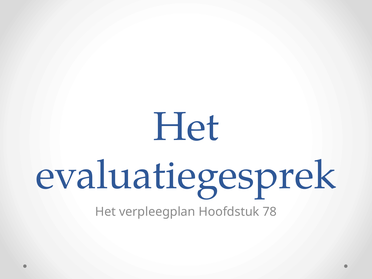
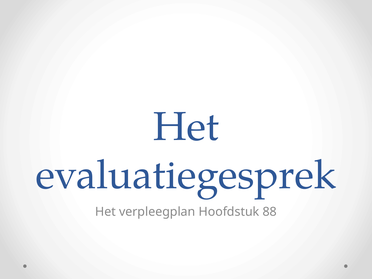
78: 78 -> 88 (270, 212)
